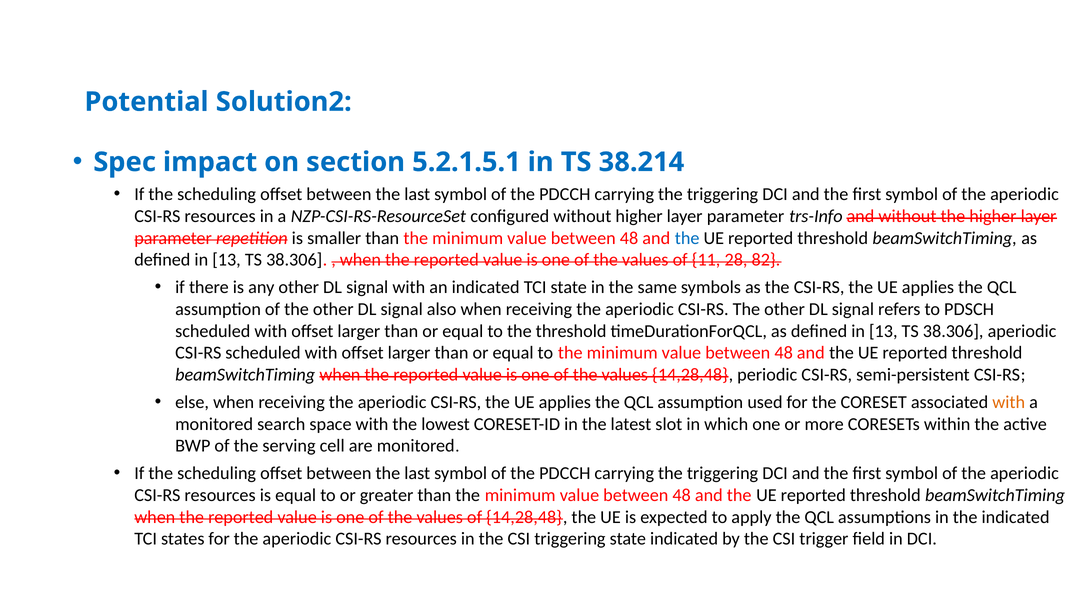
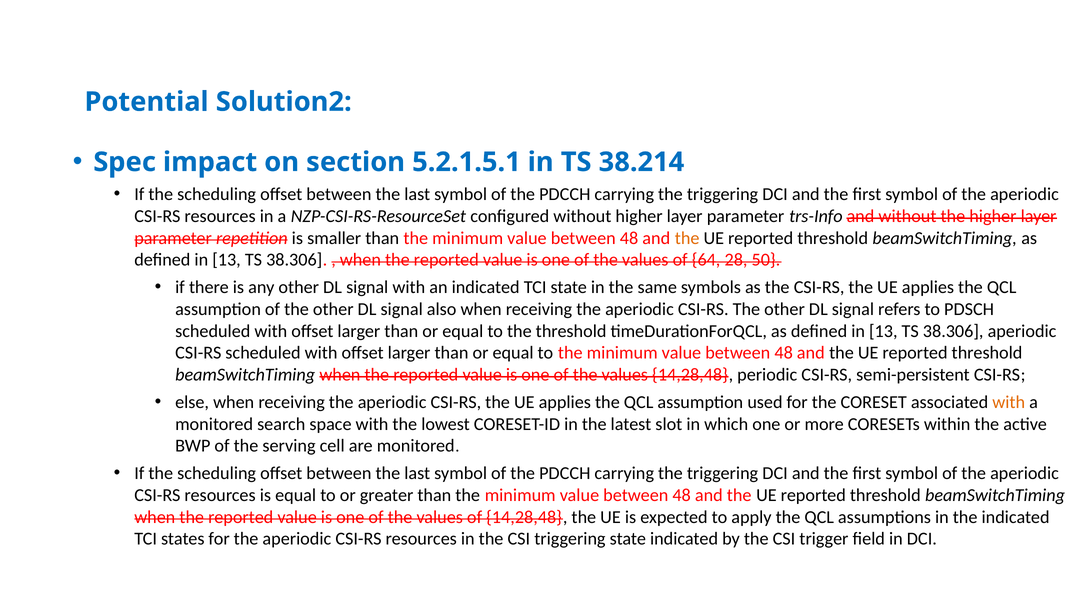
the colour: blue -> orange (687, 238)
11: 11 -> 64 (706, 260)
82: 82 -> 50 (766, 260)
